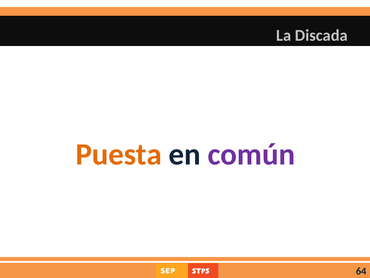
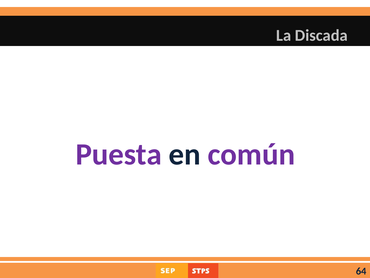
Puesta colour: orange -> purple (119, 154)
